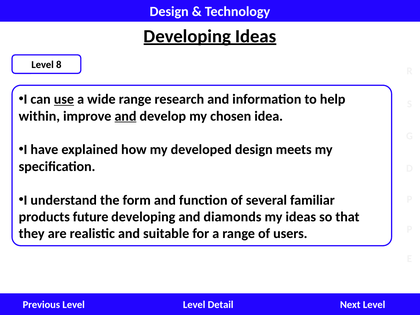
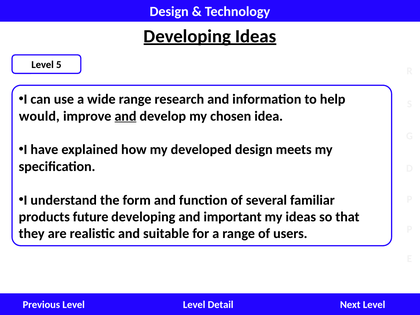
8: 8 -> 5 (59, 65)
use underline: present -> none (64, 99)
within: within -> would (39, 116)
diamonds: diamonds -> important (233, 217)
